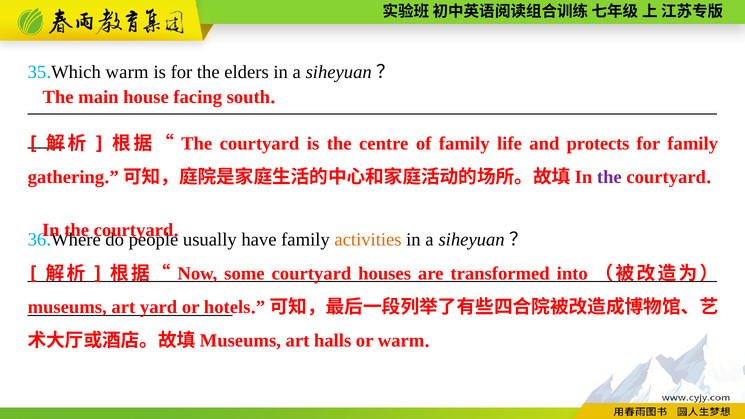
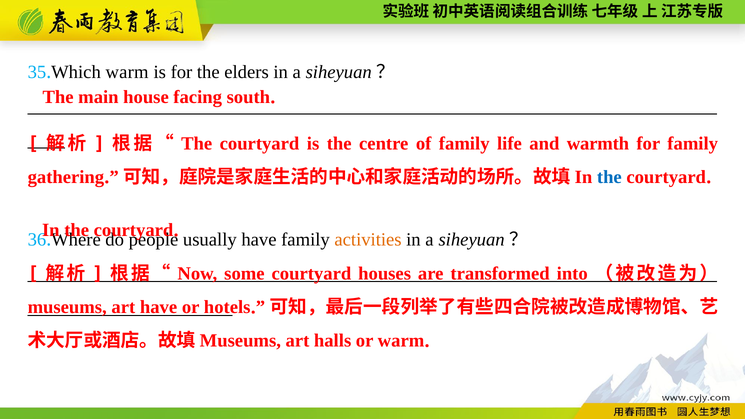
protects: protects -> warmth (598, 144)
the colour: purple -> blue (609, 177)
art yard: yard -> have (159, 307)
